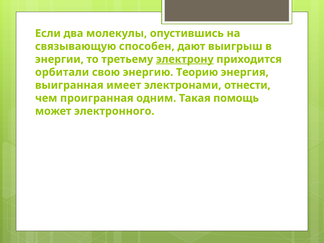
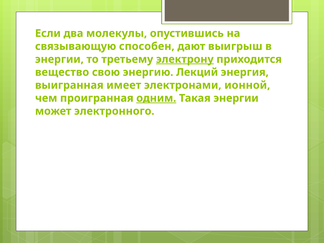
орбитали: орбитали -> вещество (62, 72)
Теорию: Теорию -> Лекций (197, 72)
отнести: отнести -> ионной (247, 85)
одним underline: none -> present (156, 98)
Такая помощь: помощь -> энергии (236, 98)
